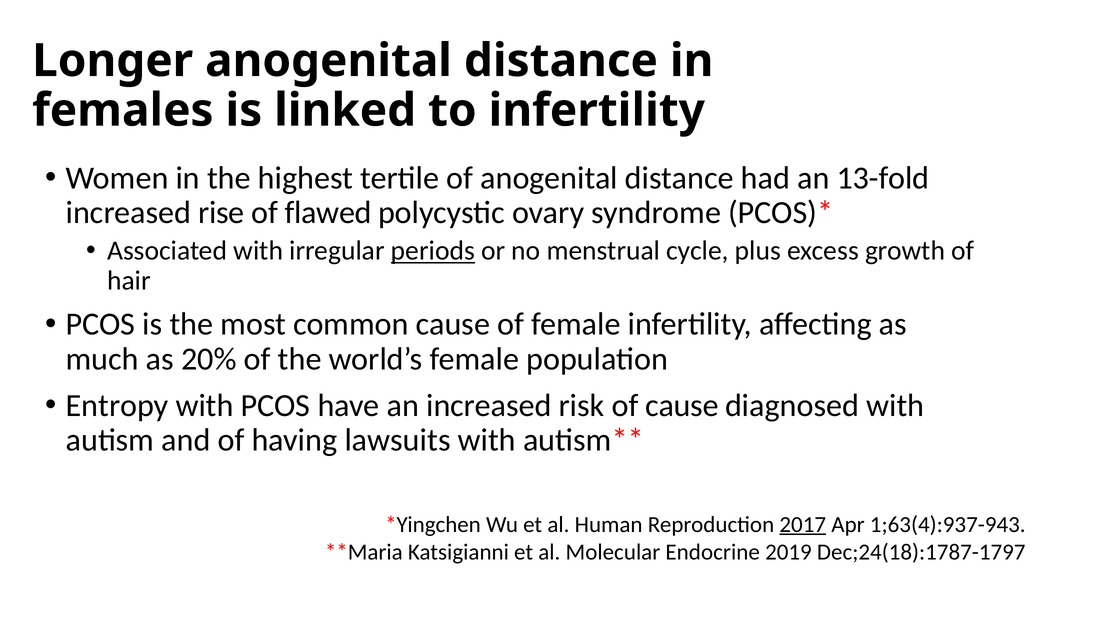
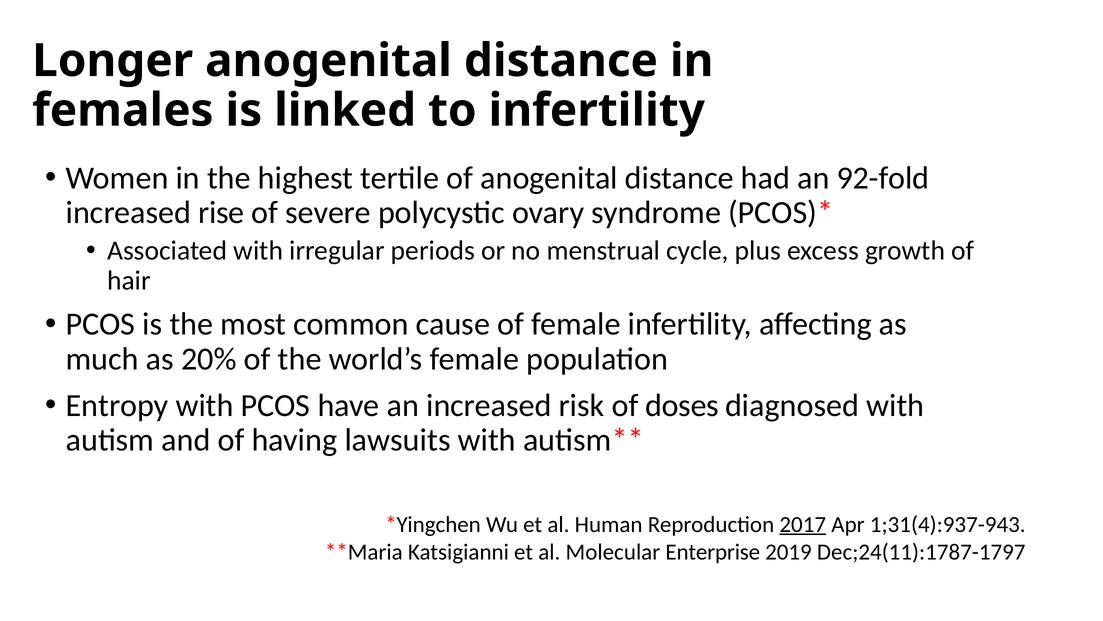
13-fold: 13-fold -> 92-fold (883, 178)
flawed: flawed -> severe (328, 213)
periods underline: present -> none (433, 251)
of cause: cause -> doses (682, 405)
1;63(4):937-943: 1;63(4):937-943 -> 1;31(4):937-943 (948, 524)
Endocrine: Endocrine -> Enterprise (713, 552)
Dec;24(18):1787-1797: Dec;24(18):1787-1797 -> Dec;24(11):1787-1797 (921, 552)
